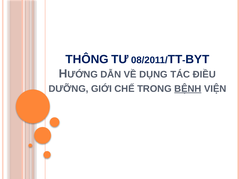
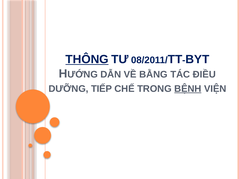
THÔNG underline: none -> present (87, 59)
DỤNG: DỤNG -> BẰNG (153, 75)
GIỚI: GIỚI -> TIẾP (101, 89)
